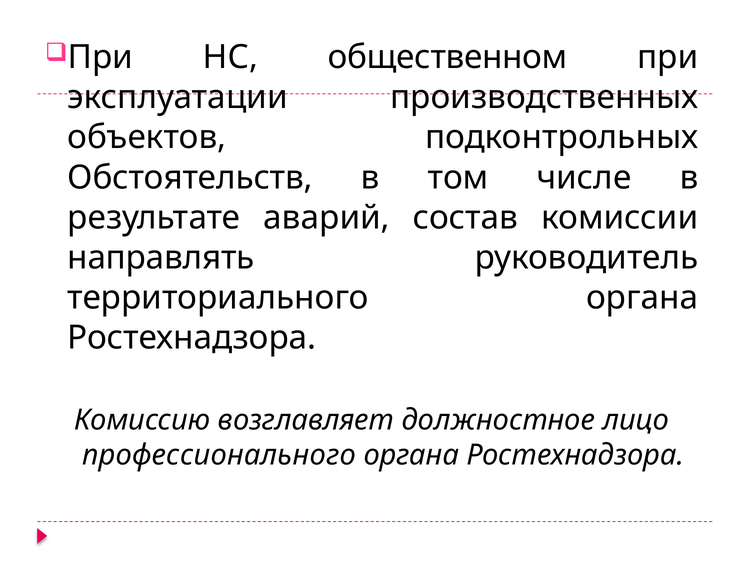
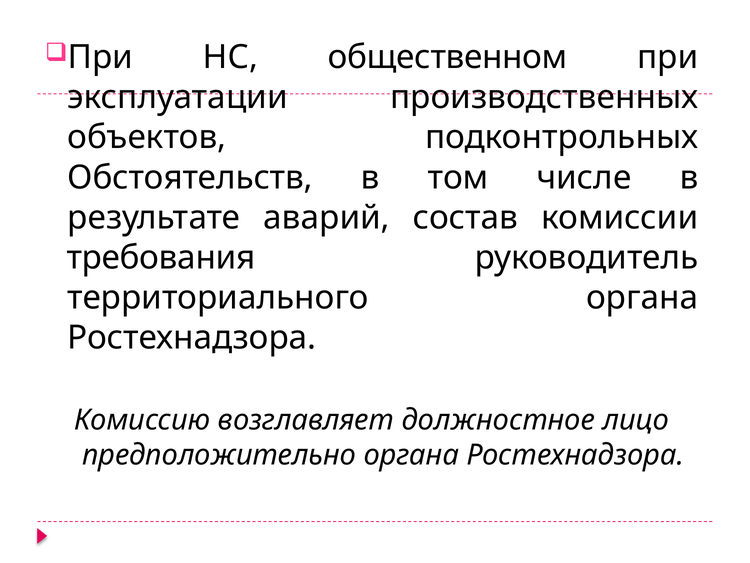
направлять: направлять -> требования (161, 257)
профессионального: профессионального -> предположительно (219, 455)
